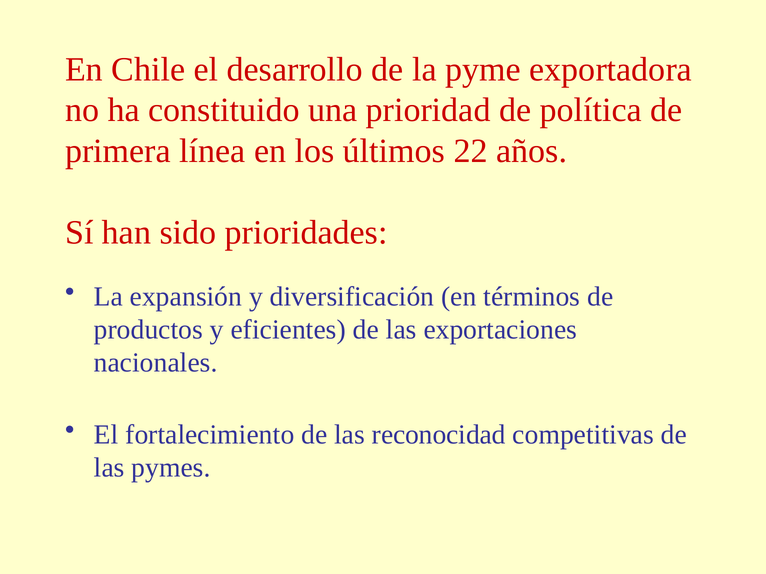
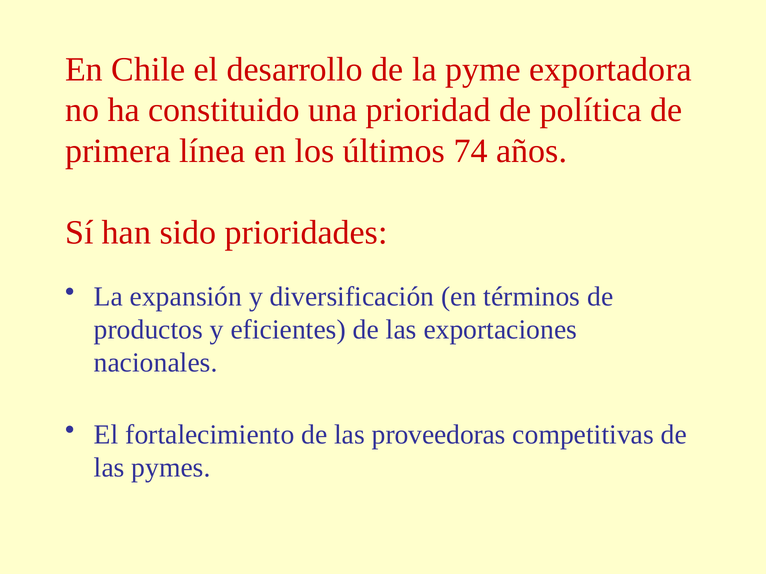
22: 22 -> 74 (471, 151)
reconocidad: reconocidad -> proveedoras (439, 435)
